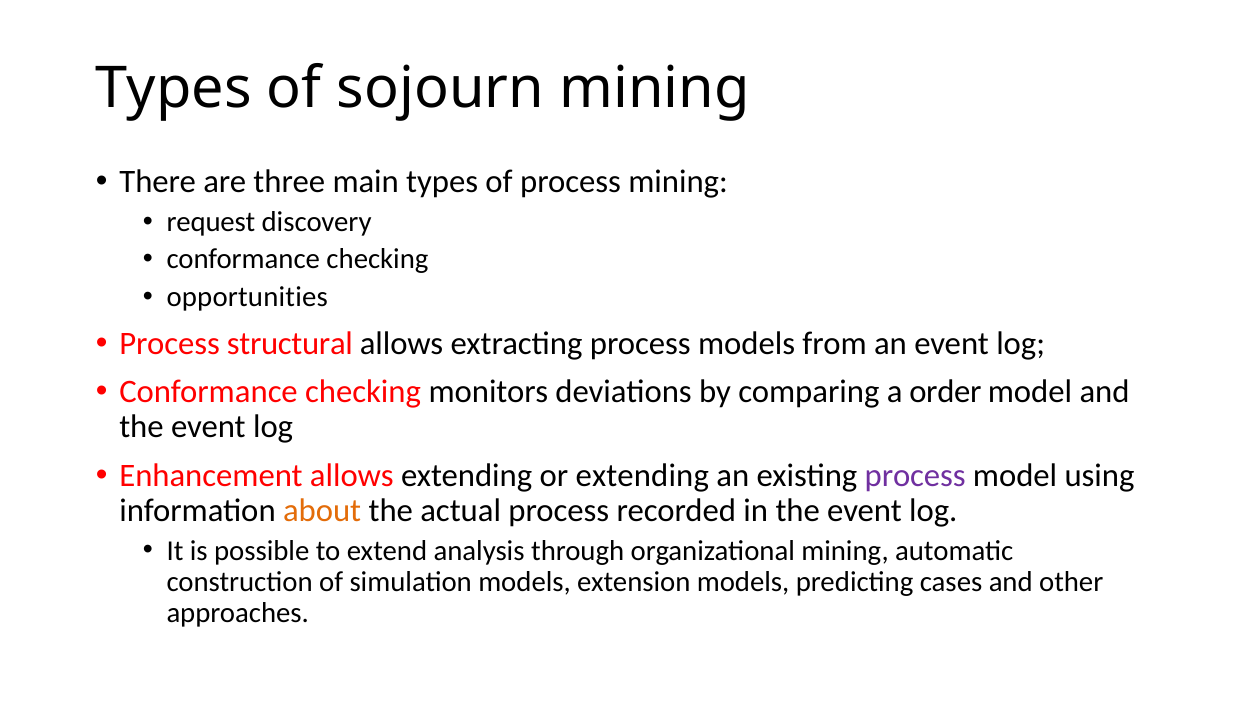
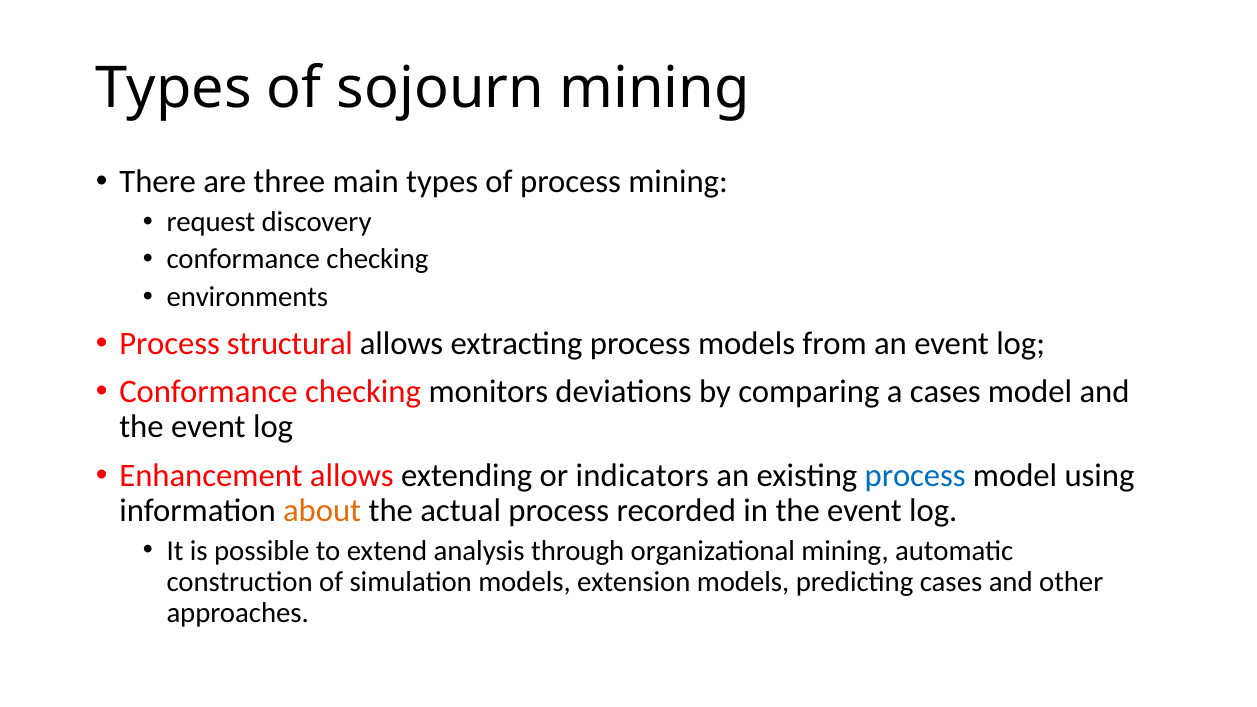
opportunities: opportunities -> environments (247, 297)
a order: order -> cases (945, 392)
or extending: extending -> indicators (642, 476)
process colour: purple -> blue (915, 476)
